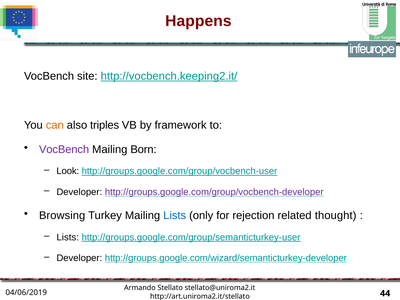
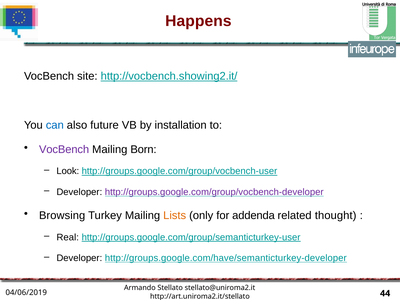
http://vocbench.keeping2.it/: http://vocbench.keeping2.it/ -> http://vocbench.showing2.it/ (169, 76)
can colour: orange -> blue (55, 125)
triples: triples -> future (105, 125)
framework: framework -> installation (181, 125)
Lists colour: blue -> orange (175, 216)
rejection: rejection -> addenda (254, 216)
Lists: Lists -> Real (68, 237)
http://groups.google.com/wizard/semanticturkey-developer: http://groups.google.com/wizard/semanticturkey-developer -> http://groups.google.com/have/semanticturkey-developer (226, 258)
